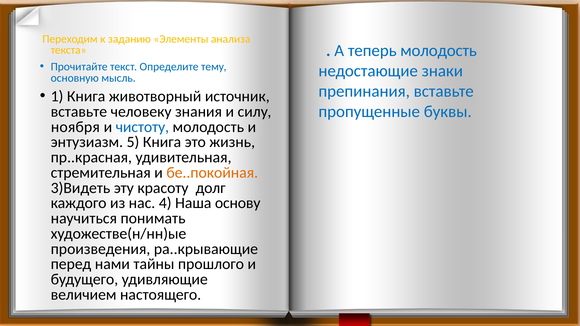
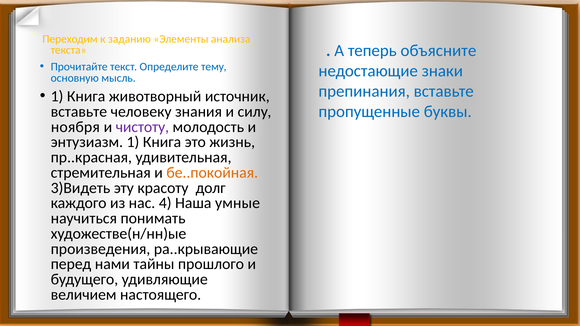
теперь молодость: молодость -> объясните (438, 51)
чистоту colour: blue -> purple (142, 127)
энтузиазм 5: 5 -> 1 (133, 142)
основу: основу -> умные (238, 203)
